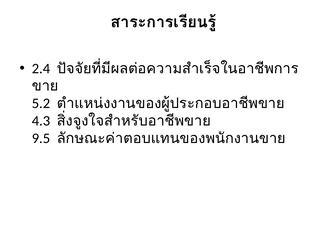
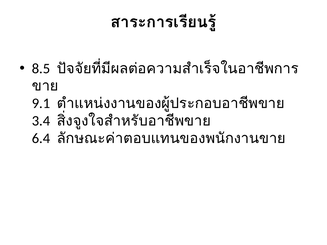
2.4: 2.4 -> 8.5 (41, 69)
5.2: 5.2 -> 9.1 (41, 103)
4.3: 4.3 -> 3.4 (41, 121)
9.5: 9.5 -> 6.4 (41, 138)
